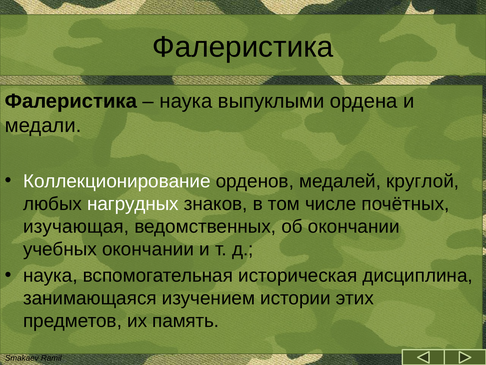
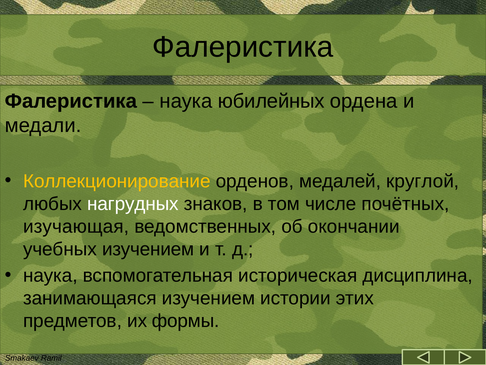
выпуклыми: выпуклыми -> юбилейных (271, 101)
Коллекционирование colour: white -> yellow (117, 181)
учебных окончании: окончании -> изучением (148, 249)
память: память -> формы (186, 320)
